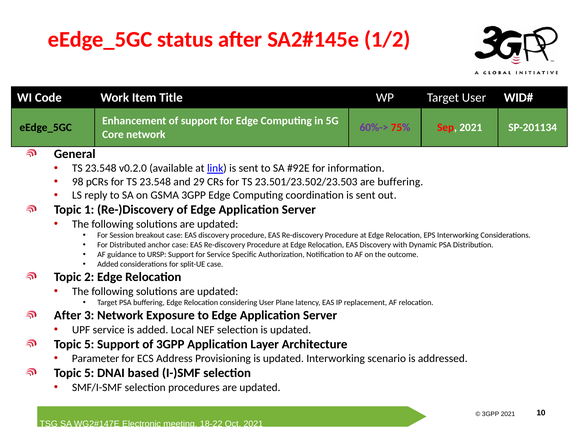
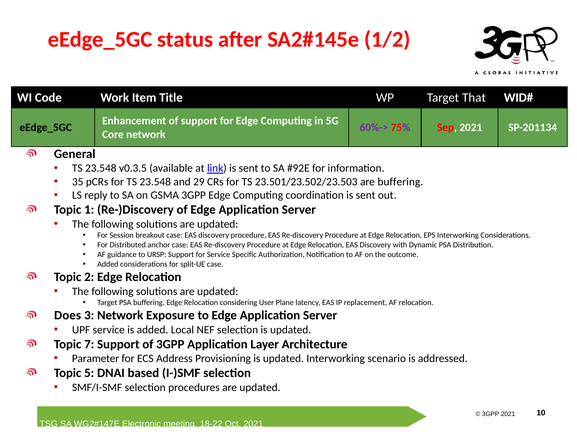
Target User: User -> That (474, 98)
v0.2.0: v0.2.0 -> v0.3.5 (133, 168)
98: 98 -> 35 (78, 182)
After: After -> Does (68, 316)
5: 5 -> 7 (89, 345)
